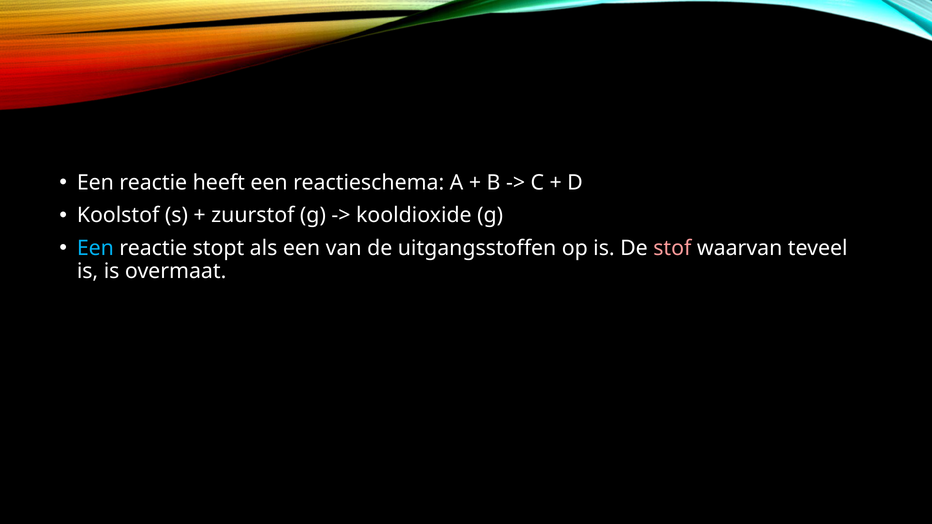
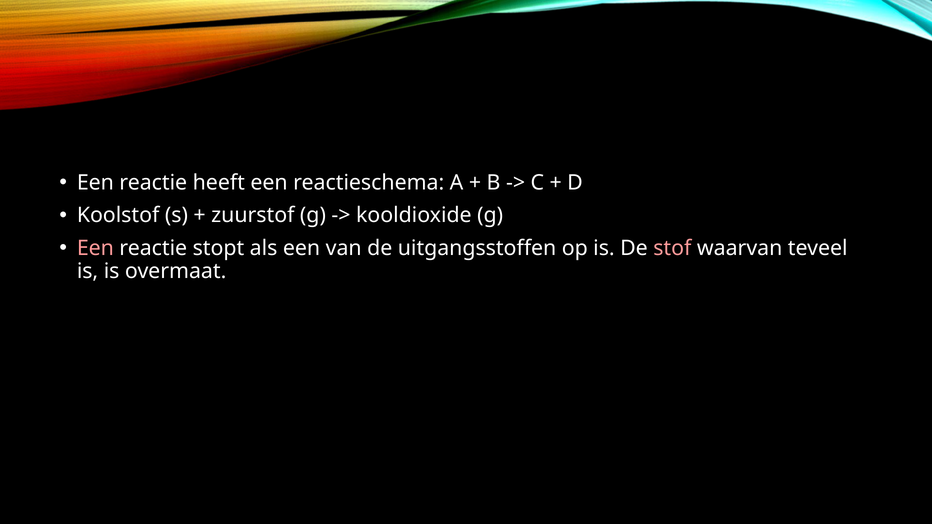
Een colour: light blue -> pink (95, 248)
